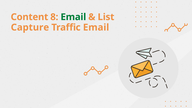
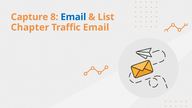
Content: Content -> Capture (29, 17)
Email colour: green -> blue (73, 17)
Capture: Capture -> Chapter (30, 27)
